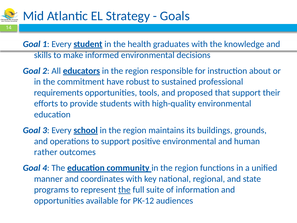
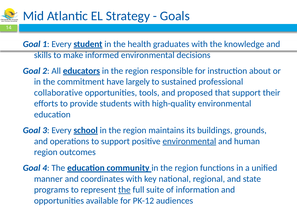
robust: robust -> largely (138, 82)
requirements: requirements -> collaborative (58, 93)
environmental underline: none -> present (189, 141)
rather: rather -> region (46, 152)
